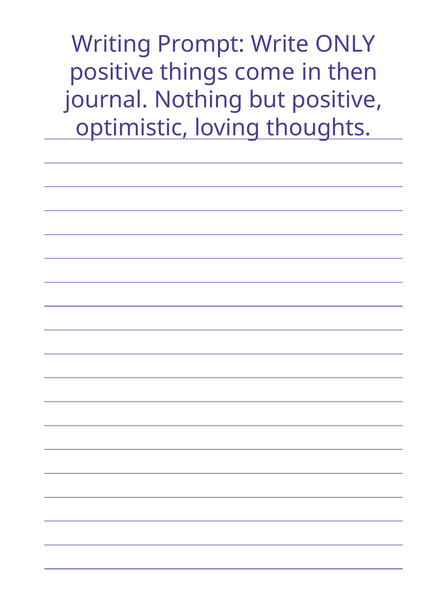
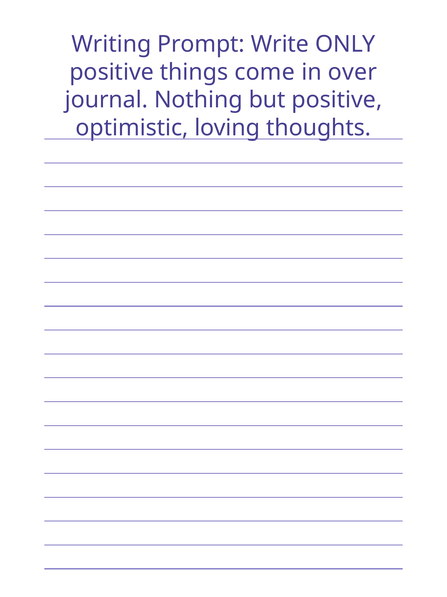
then: then -> over (352, 72)
